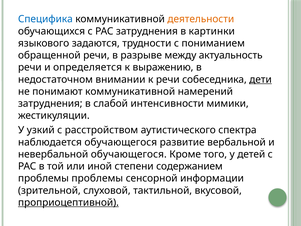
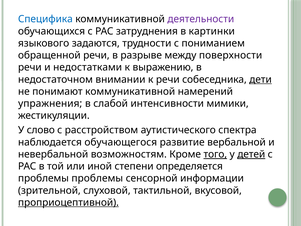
деятельности colour: orange -> purple (201, 19)
актуальность: актуальность -> поверхности (231, 55)
определяется: определяется -> недостатками (88, 67)
затруднения: затруднения -> упражнения (50, 103)
узкий: узкий -> слово (41, 130)
невербальной обучающегося: обучающегося -> возможностям (129, 154)
того underline: none -> present (215, 154)
детей underline: none -> present (251, 154)
содержанием: содержанием -> определяется (189, 166)
